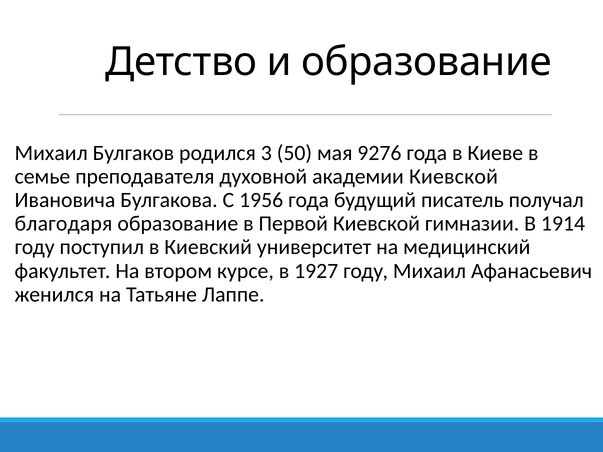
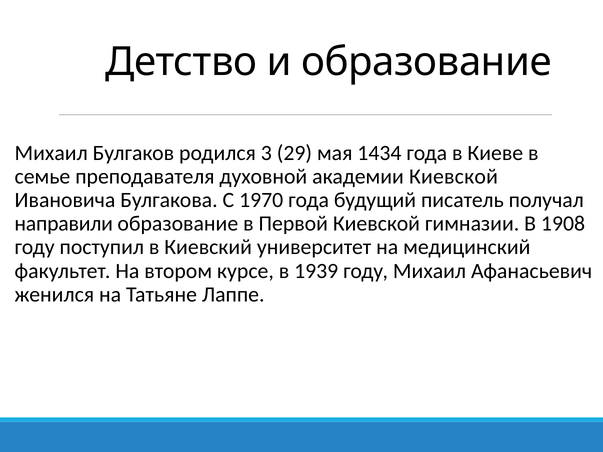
50: 50 -> 29 (294, 153)
9276: 9276 -> 1434 (379, 153)
1956: 1956 -> 1970 (261, 200)
благодаря: благодаря -> направили (64, 224)
1914: 1914 -> 1908 (563, 224)
1927: 1927 -> 1939 (316, 271)
